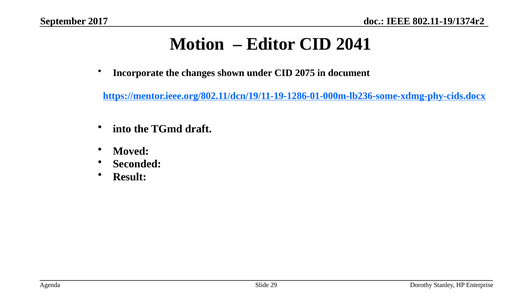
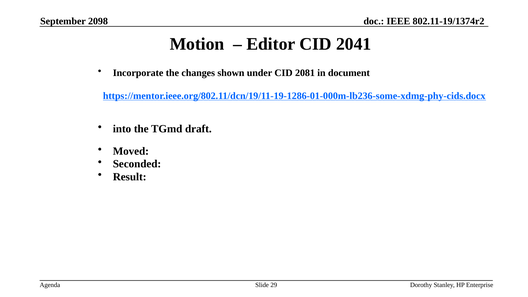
2017: 2017 -> 2098 (98, 21)
2075: 2075 -> 2081 (305, 73)
